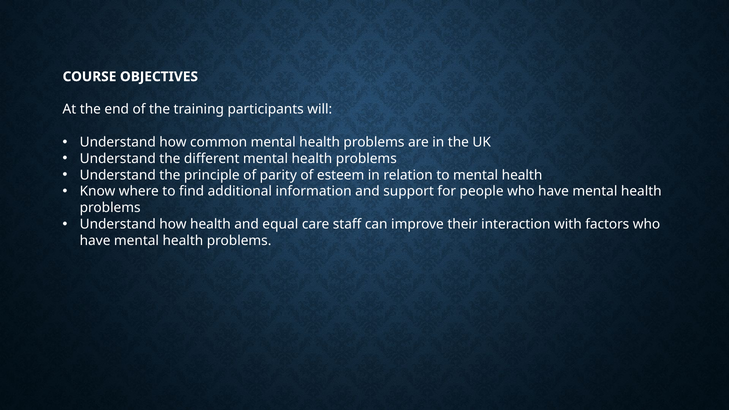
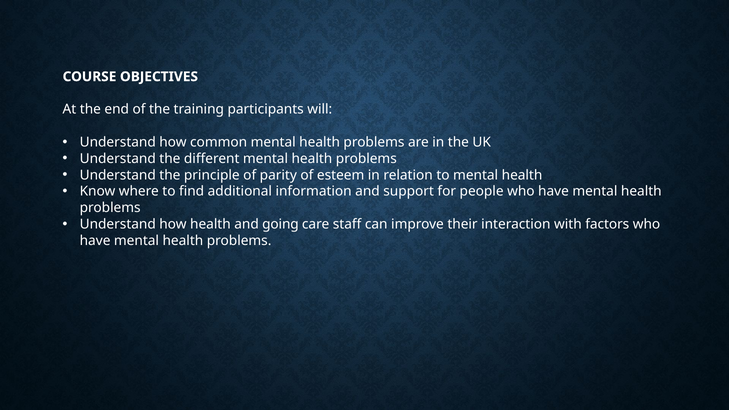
equal: equal -> going (280, 224)
